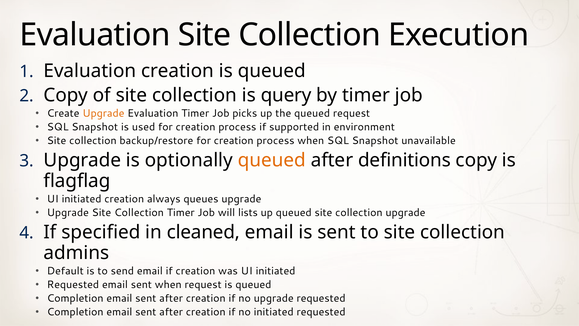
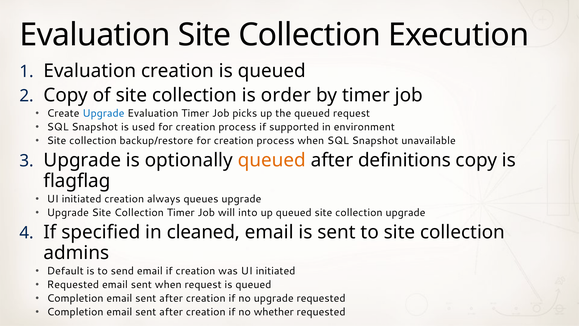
query: query -> order (286, 95)
Upgrade colour: orange -> blue (103, 113)
lists: lists -> into (248, 212)
no initiated: initiated -> whether (274, 312)
